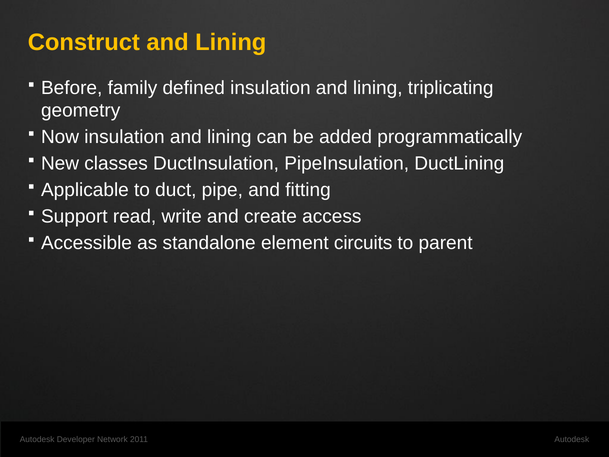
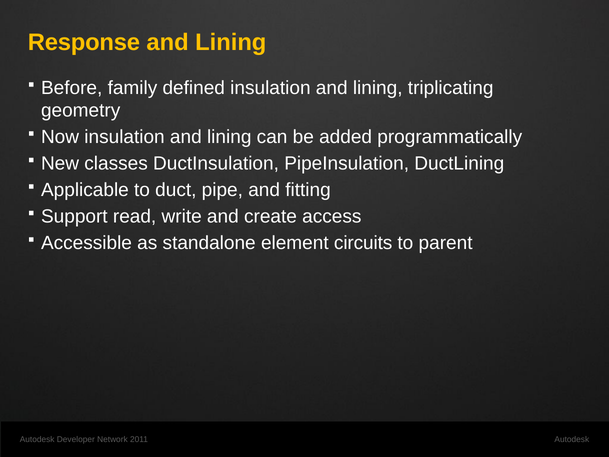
Construct: Construct -> Response (84, 42)
